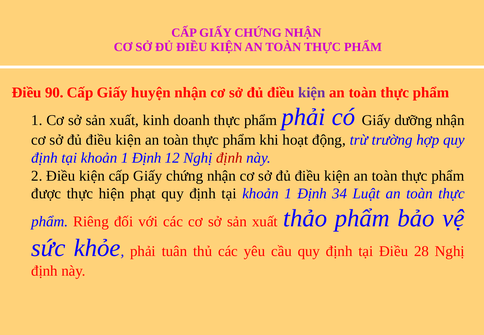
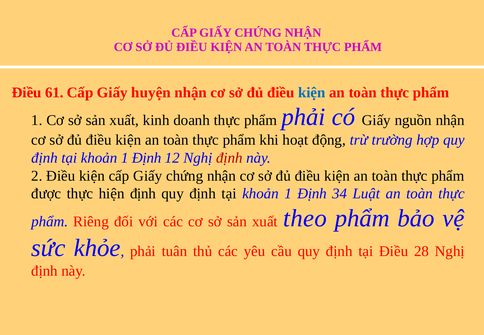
90: 90 -> 61 (54, 92)
kiện colour: purple -> blue (312, 92)
dưỡng: dưỡng -> nguồn (413, 120)
hiện phạt: phạt -> định (143, 194)
thảo: thảo -> theo (305, 218)
